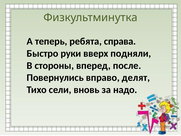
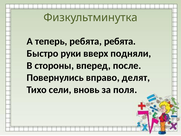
ребята справа: справа -> ребята (120, 41)
надо: надо -> поля (125, 90)
